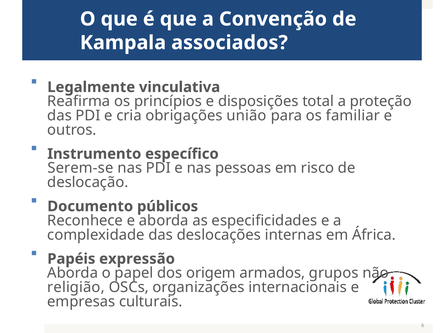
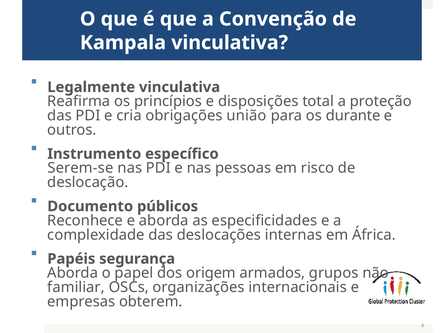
Kampala associados: associados -> vinculativa (230, 43)
familiar: familiar -> durante (353, 116)
expressão: expressão -> segurança (137, 259)
religião: religião -> familiar (76, 287)
culturais: culturais -> obterem (151, 301)
